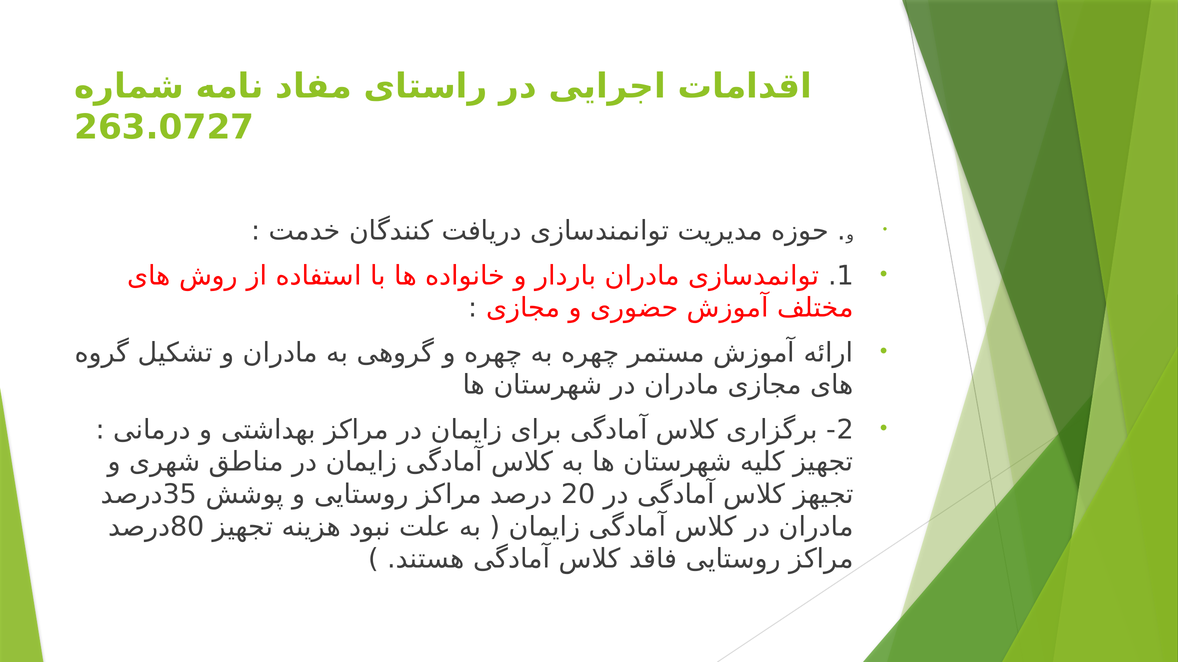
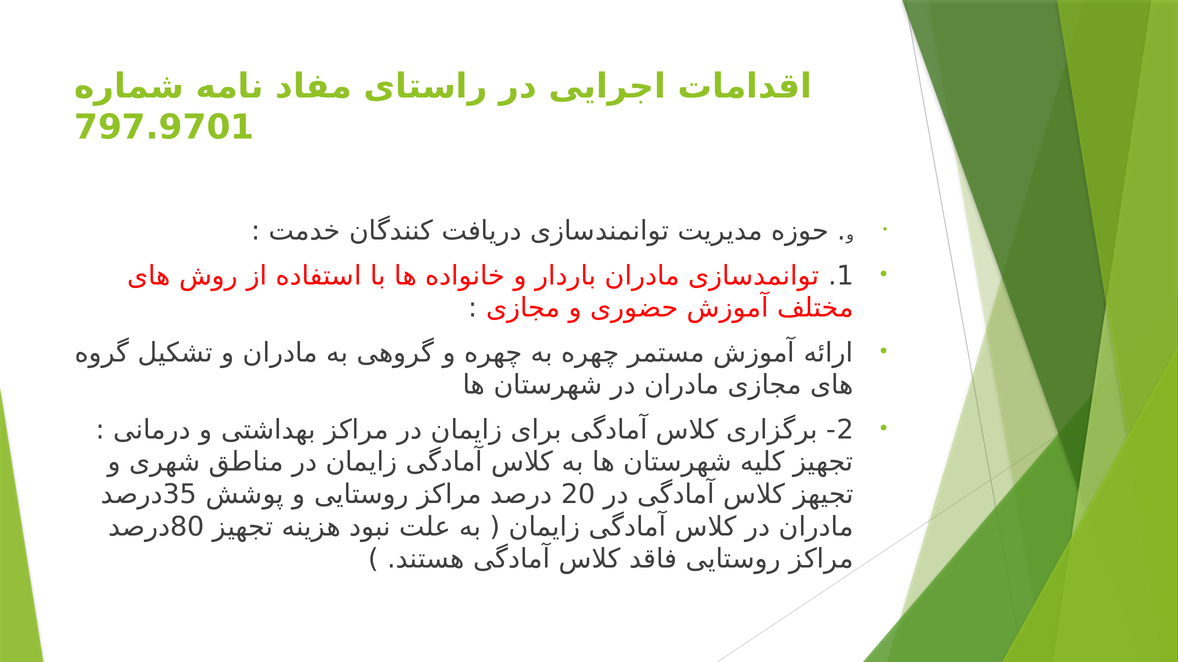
263.0727: 263.0727 -> 797.9701 (164, 128)
